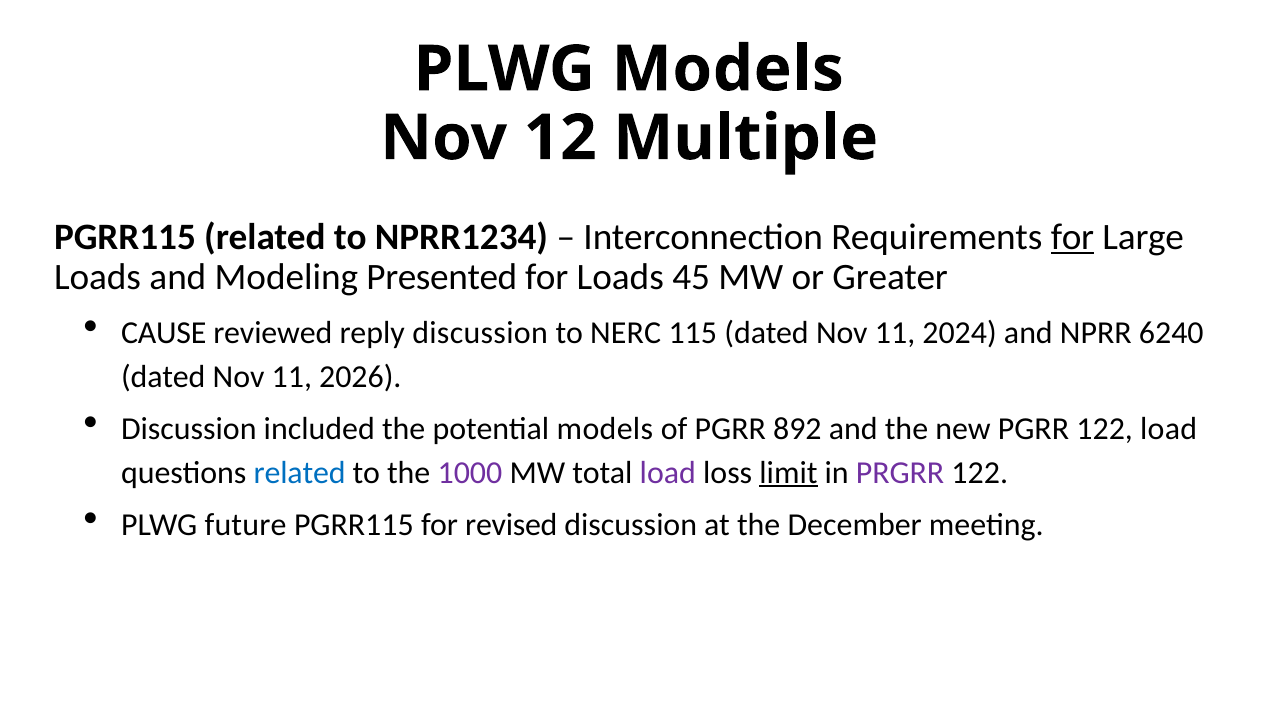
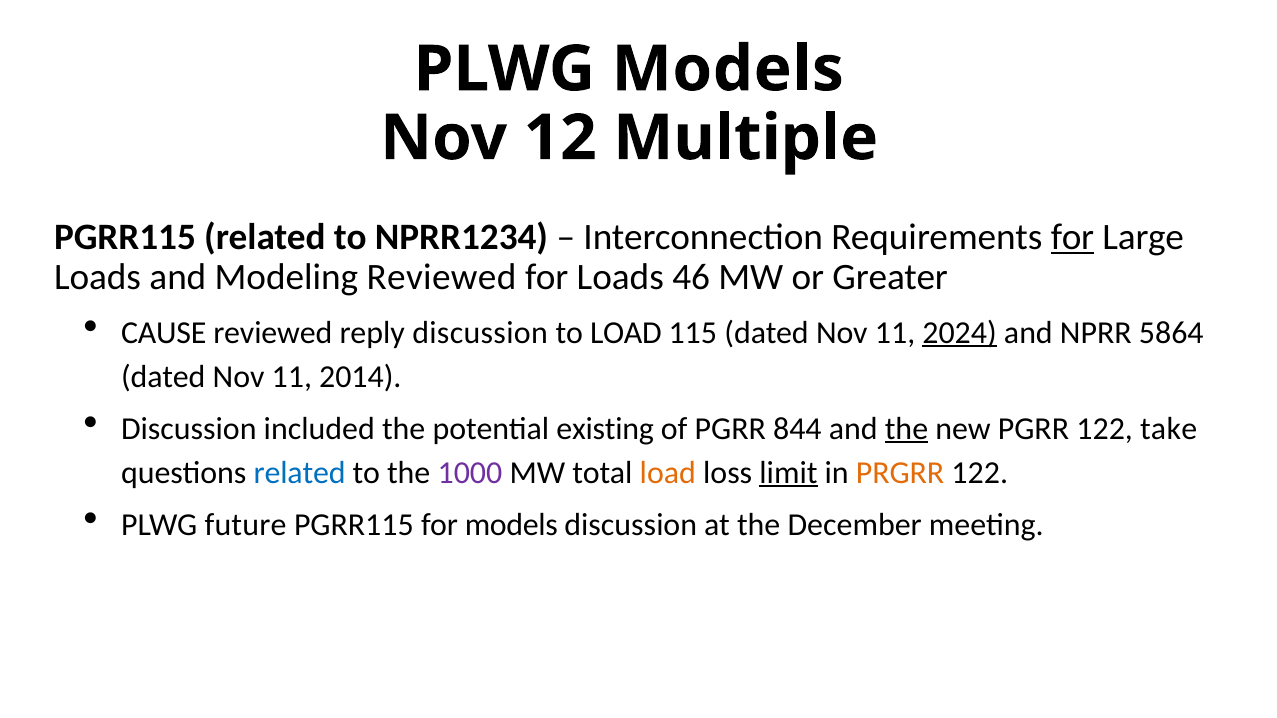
Modeling Presented: Presented -> Reviewed (441, 277)
45: 45 -> 46 (691, 277)
to NERC: NERC -> LOAD (626, 333)
2024 underline: none -> present (960, 333)
6240: 6240 -> 5864 (1171, 333)
2026: 2026 -> 2014 (360, 377)
potential models: models -> existing (605, 429)
892: 892 -> 844 (797, 429)
the underline: none -> present (906, 429)
122 load: load -> take (1169, 429)
load colour: purple -> orange (668, 473)
PRGRR colour: purple -> orange (900, 473)
for revised: revised -> models (511, 525)
